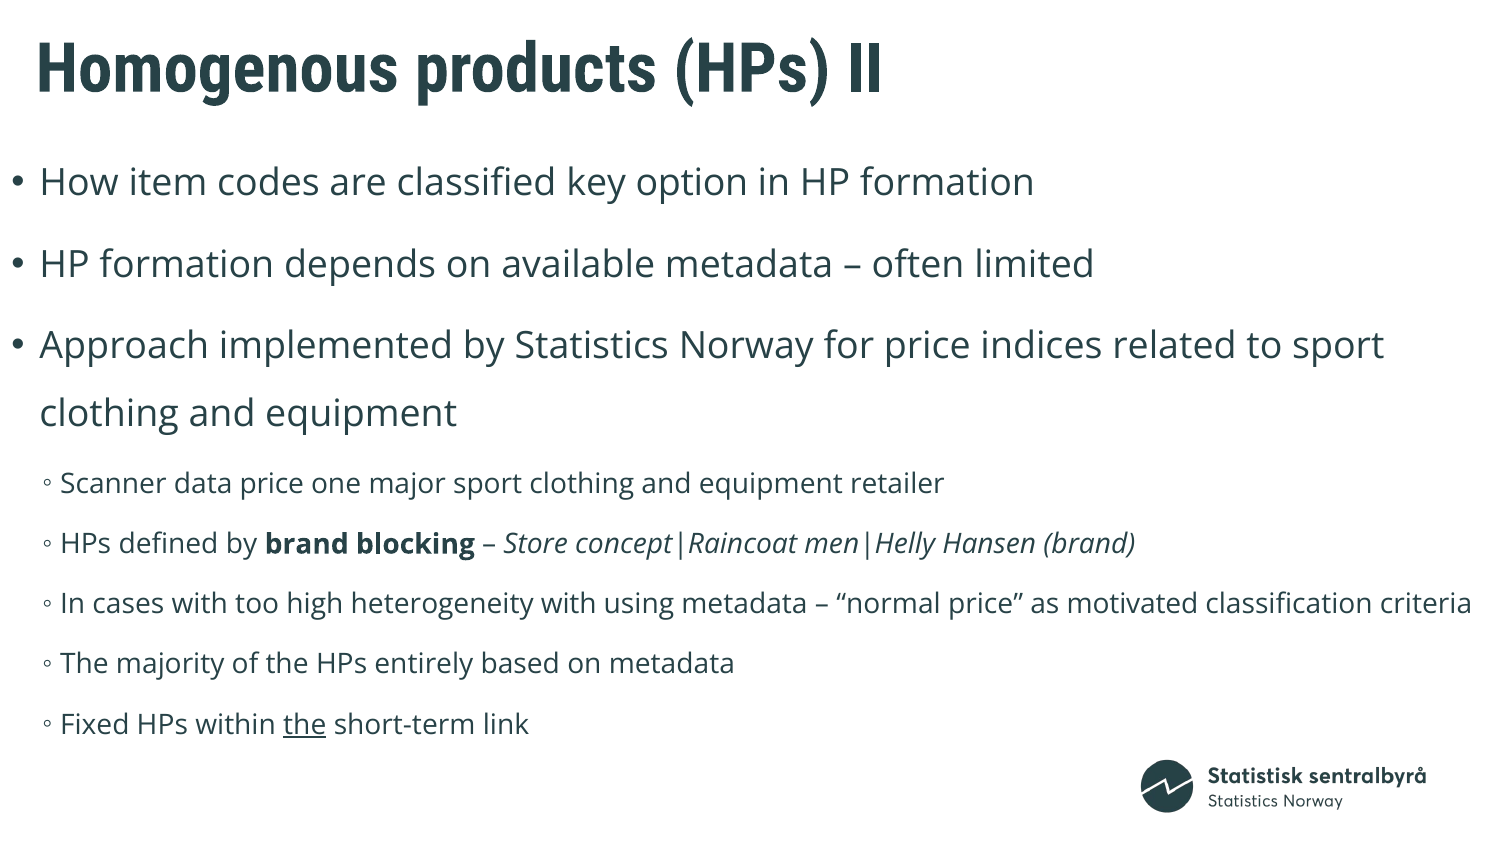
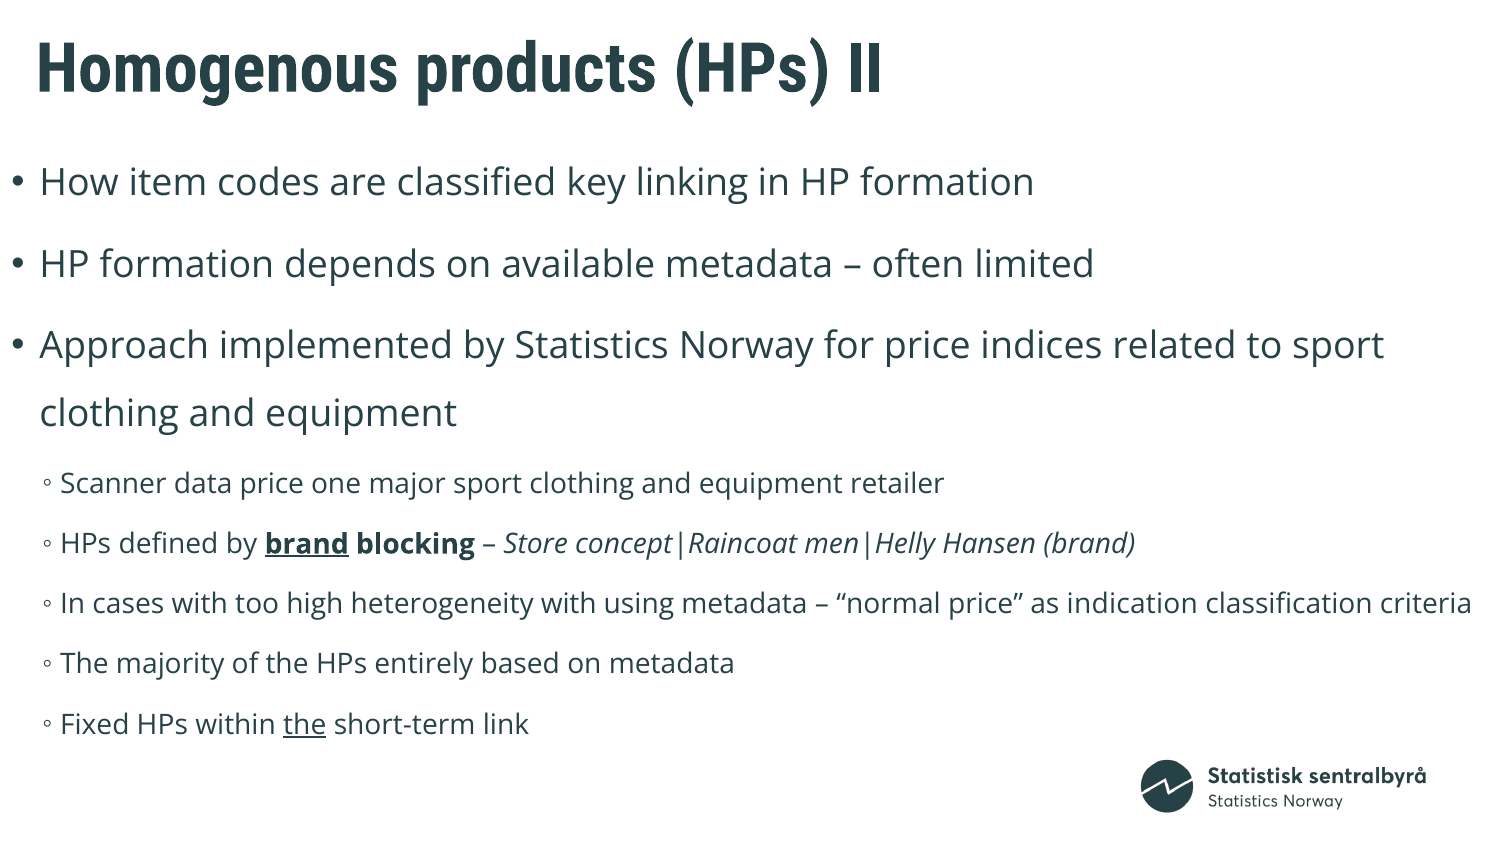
option: option -> linking (692, 183)
brand underline: none -> present (307, 544)
motivated: motivated -> indication (1132, 604)
